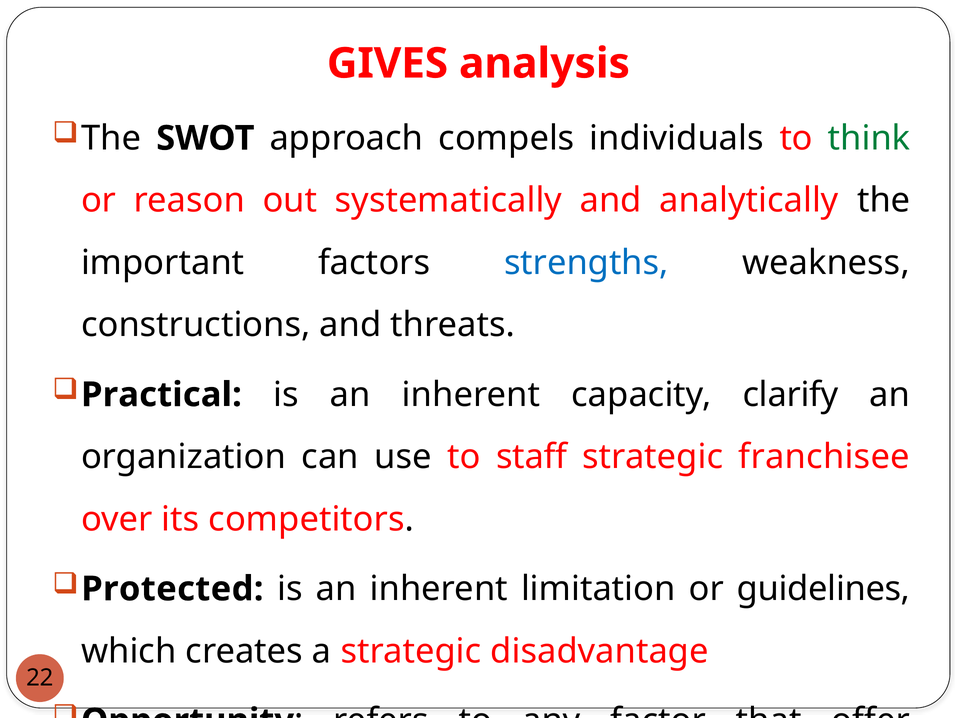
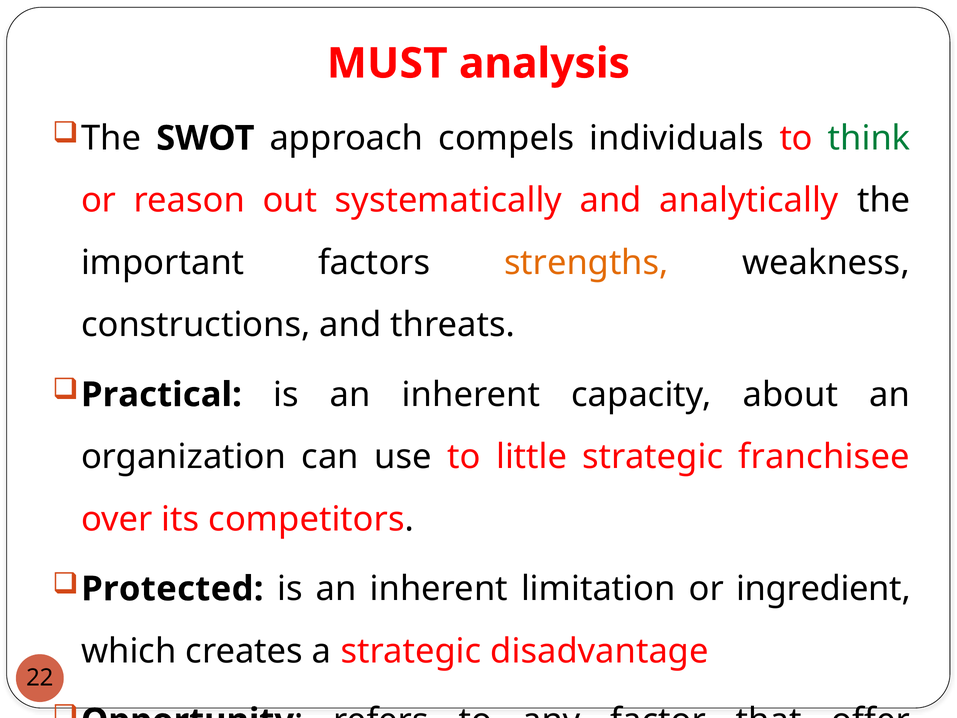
GIVES: GIVES -> MUST (387, 64)
strengths colour: blue -> orange (586, 263)
clarify: clarify -> about (790, 395)
staff: staff -> little (532, 457)
guidelines: guidelines -> ingredient (824, 589)
